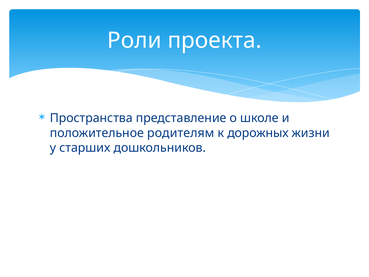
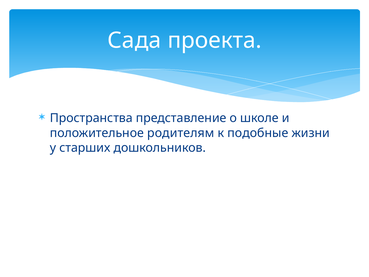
Роли: Роли -> Сада (134, 41)
дорожных: дорожных -> подобные (258, 133)
